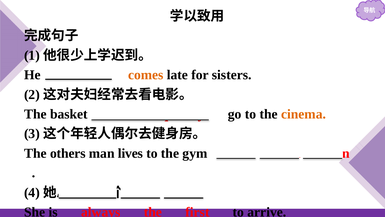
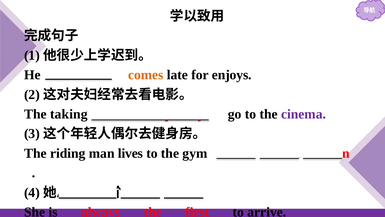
sisters: sisters -> enjoys (232, 75)
basket: basket -> taking (69, 114)
cinema colour: orange -> purple (304, 114)
others: others -> riding (68, 153)
